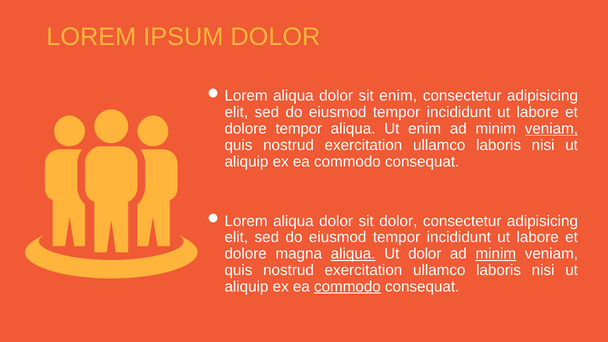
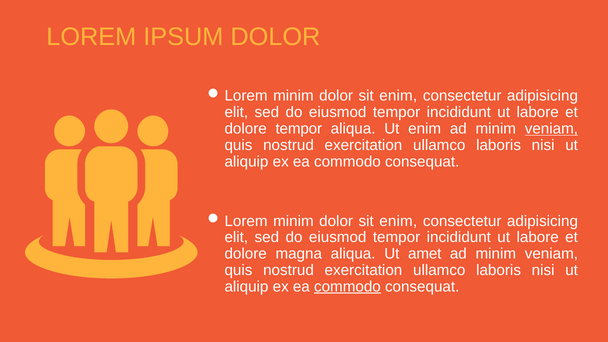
aliqua: aliqua -> minim (293, 96)
aliqua: aliqua -> minim (293, 221)
dolor: dolor -> enim (398, 221)
aliqua underline: present -> none (353, 254)
Ut dolor: dolor -> amet (425, 254)
minim underline: present -> none (496, 254)
